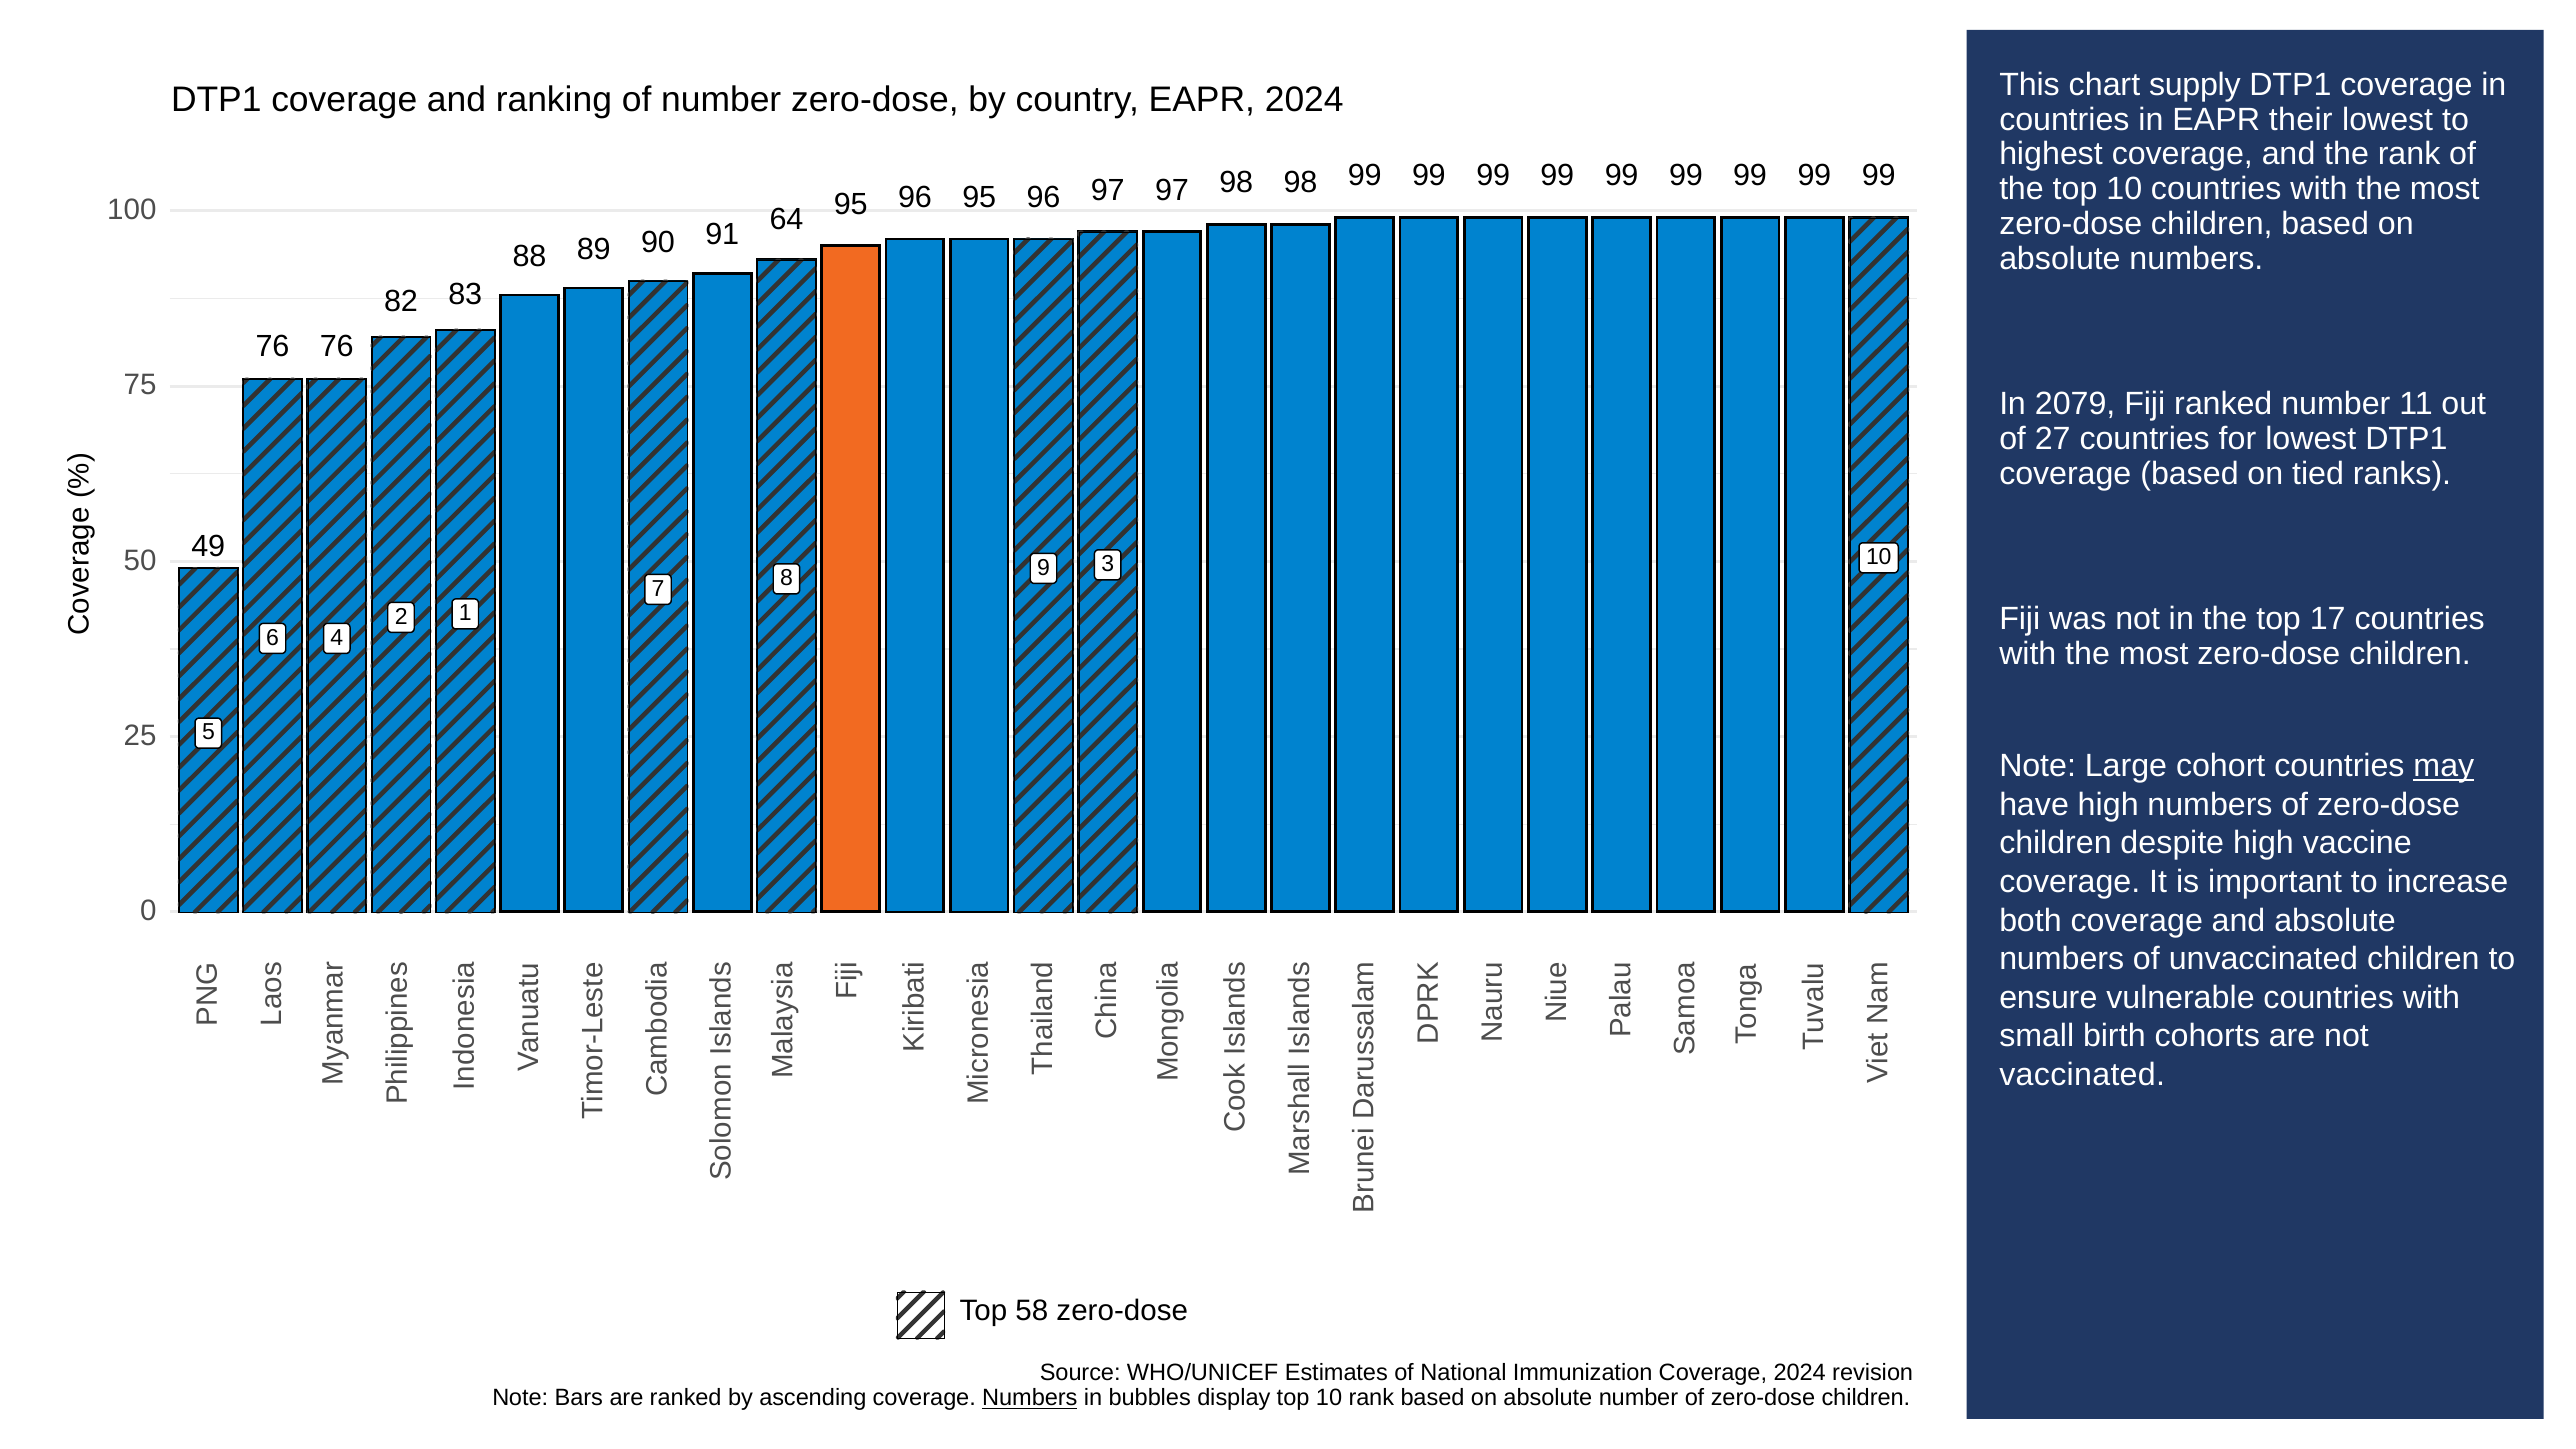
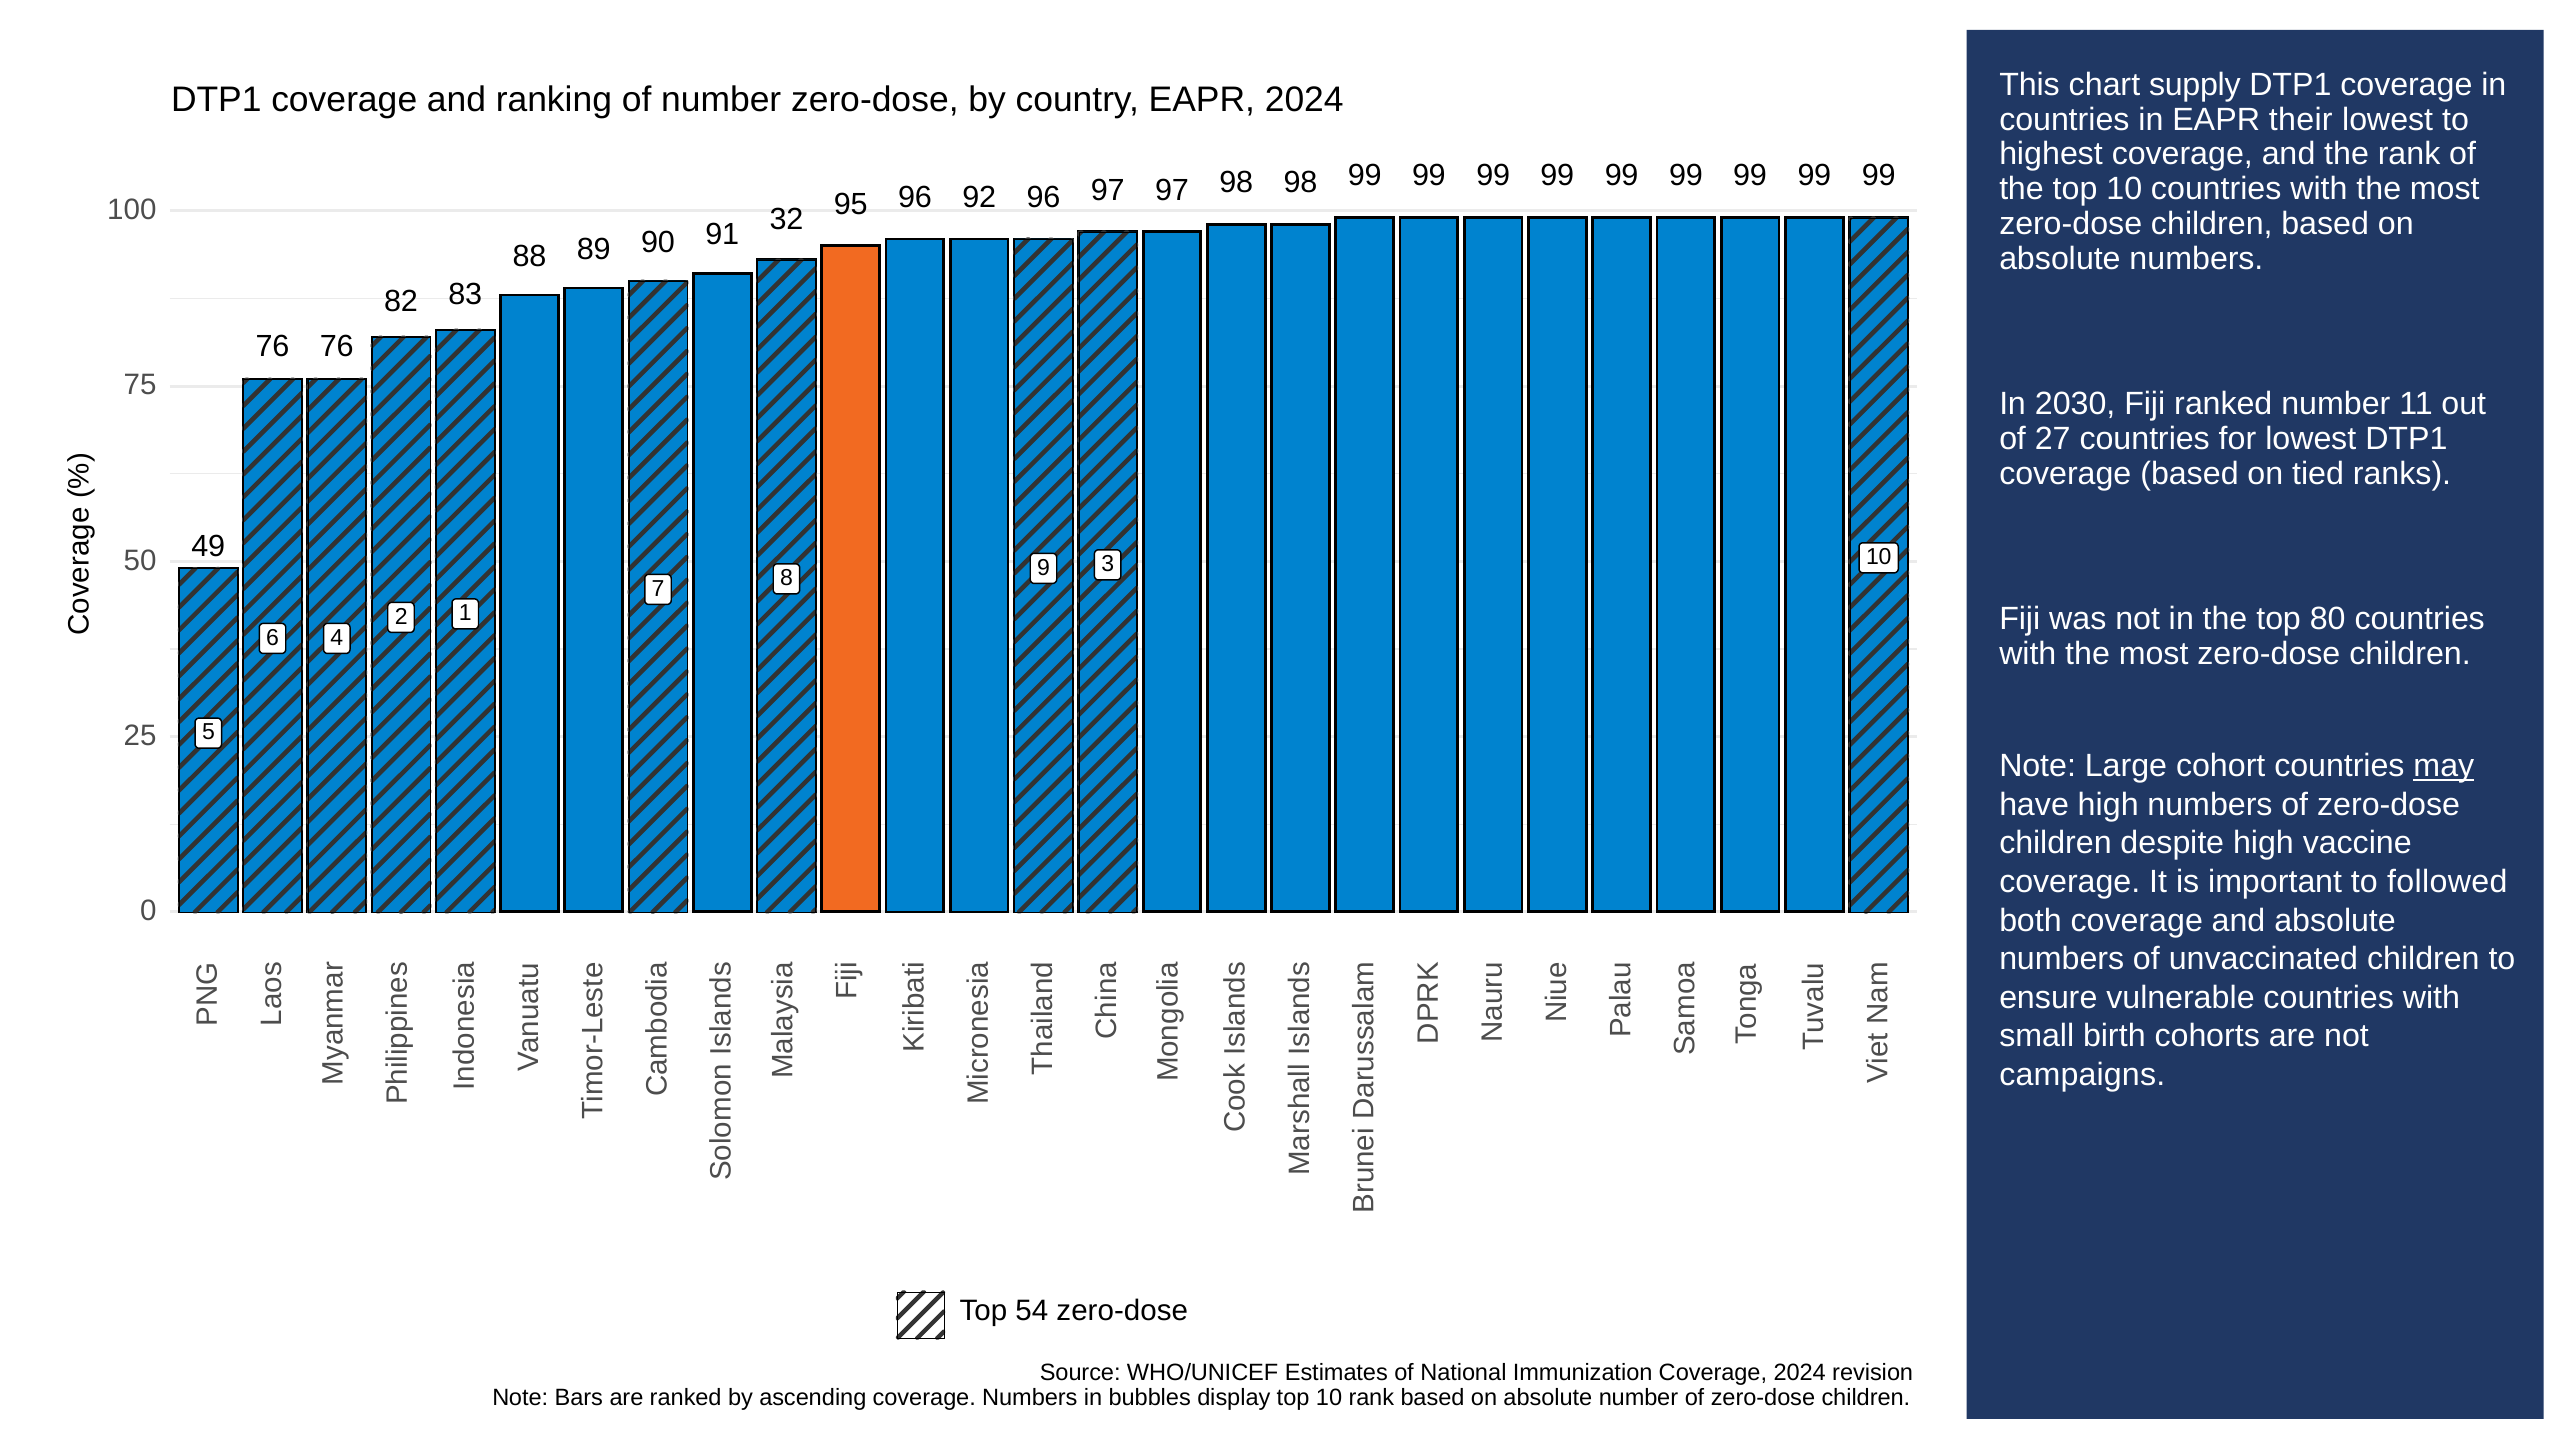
96 95: 95 -> 92 (979, 197)
64: 64 -> 32 (787, 220)
2079: 2079 -> 2030 (2075, 404)
17: 17 -> 80 (2328, 619)
increase: increase -> followed (2447, 882)
vaccinated: vaccinated -> campaigns (2082, 1075)
58: 58 -> 54 (1032, 1311)
Numbers underline: present -> none (1030, 1398)
